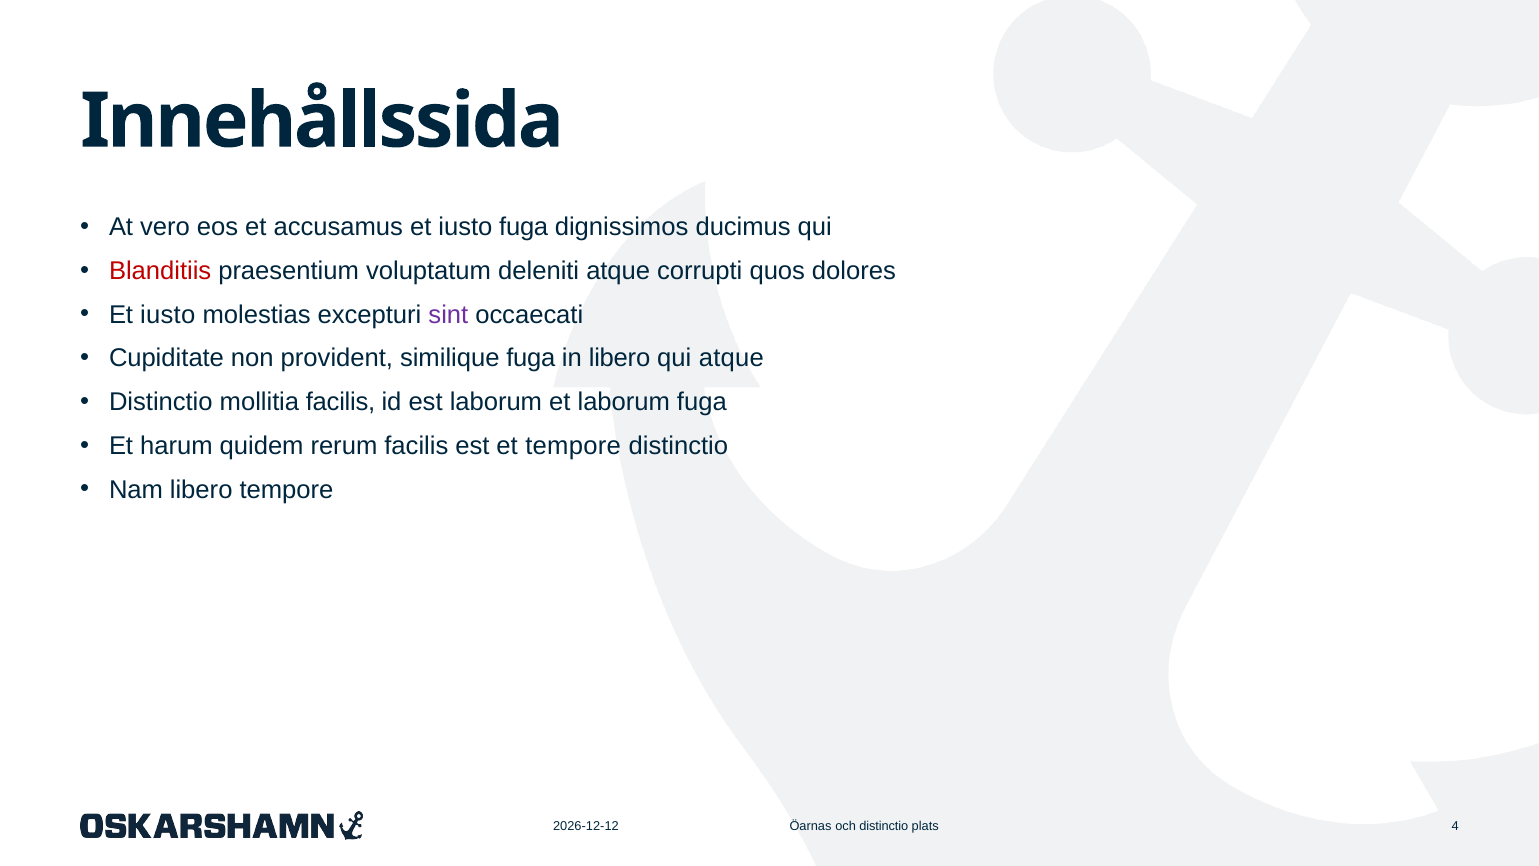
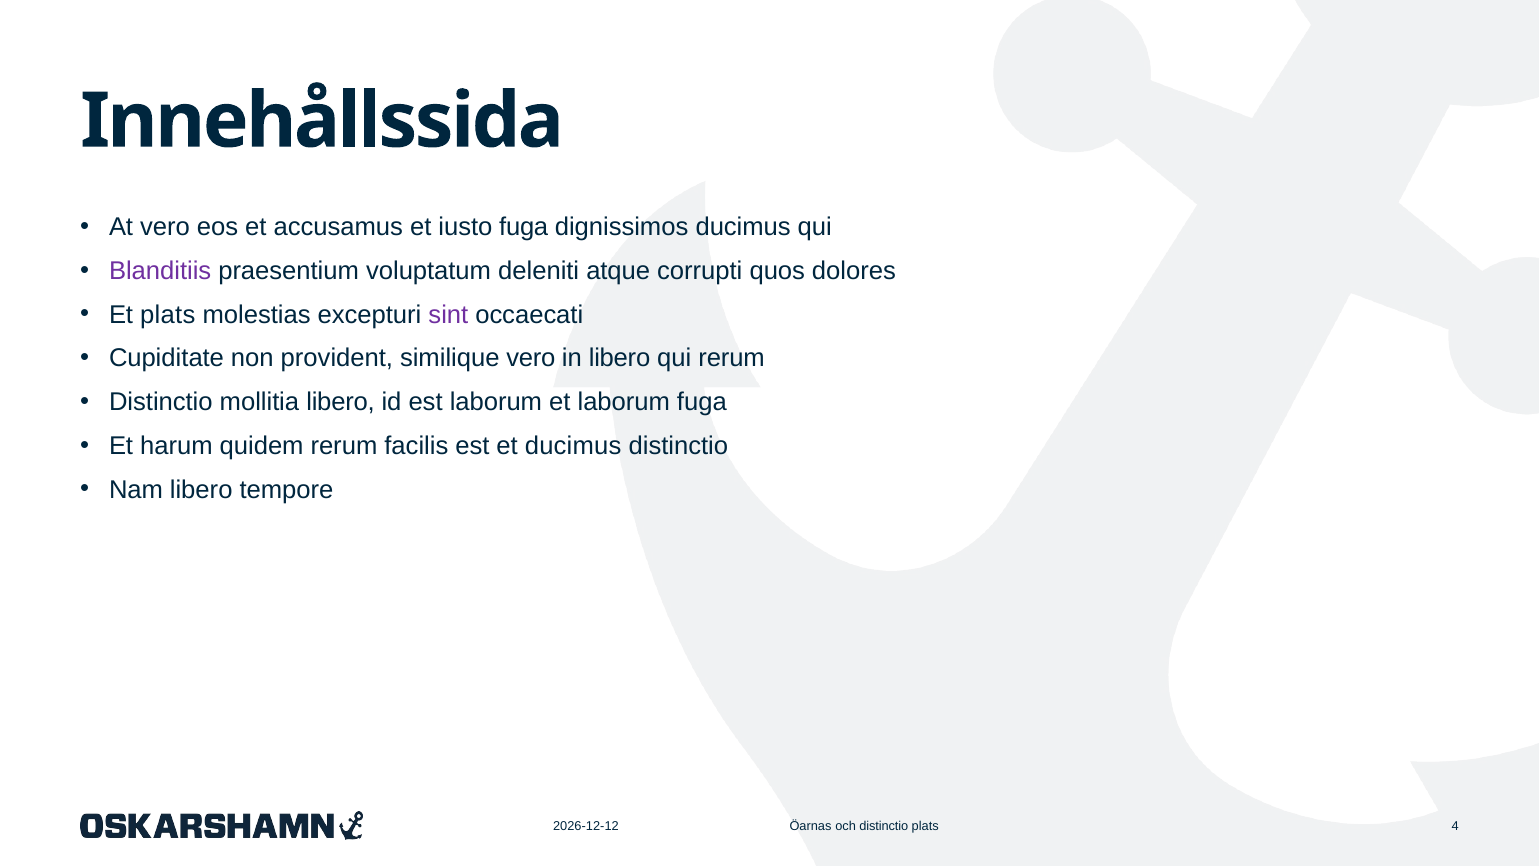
Blanditiis colour: red -> purple (160, 271)
iusto: iusto -> plats (168, 315)
similique fuga: fuga -> vero (531, 358)
qui atque: atque -> rerum (732, 358)
mollitia facilis: facilis -> libero (341, 402)
et tempore: tempore -> ducimus (573, 446)
